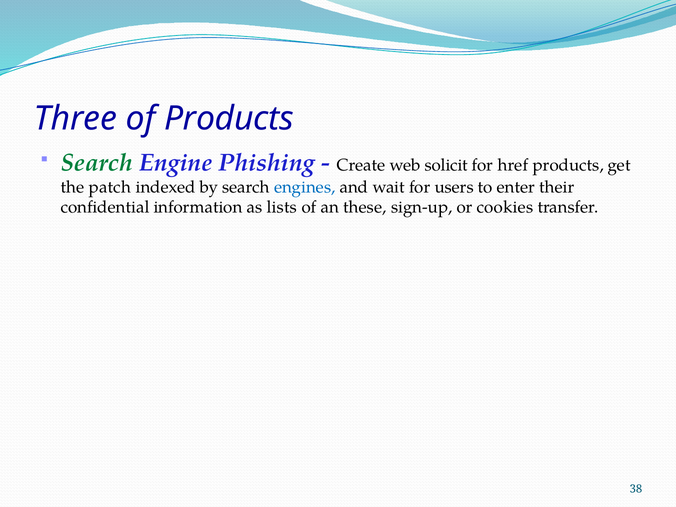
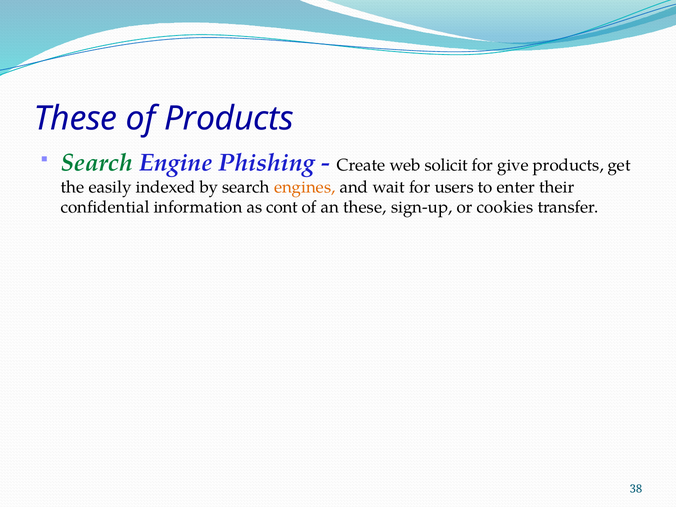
Three: Three -> These (75, 119)
href: href -> give (513, 165)
patch: patch -> easily (110, 187)
engines colour: blue -> orange (305, 187)
lists: lists -> cont (282, 207)
